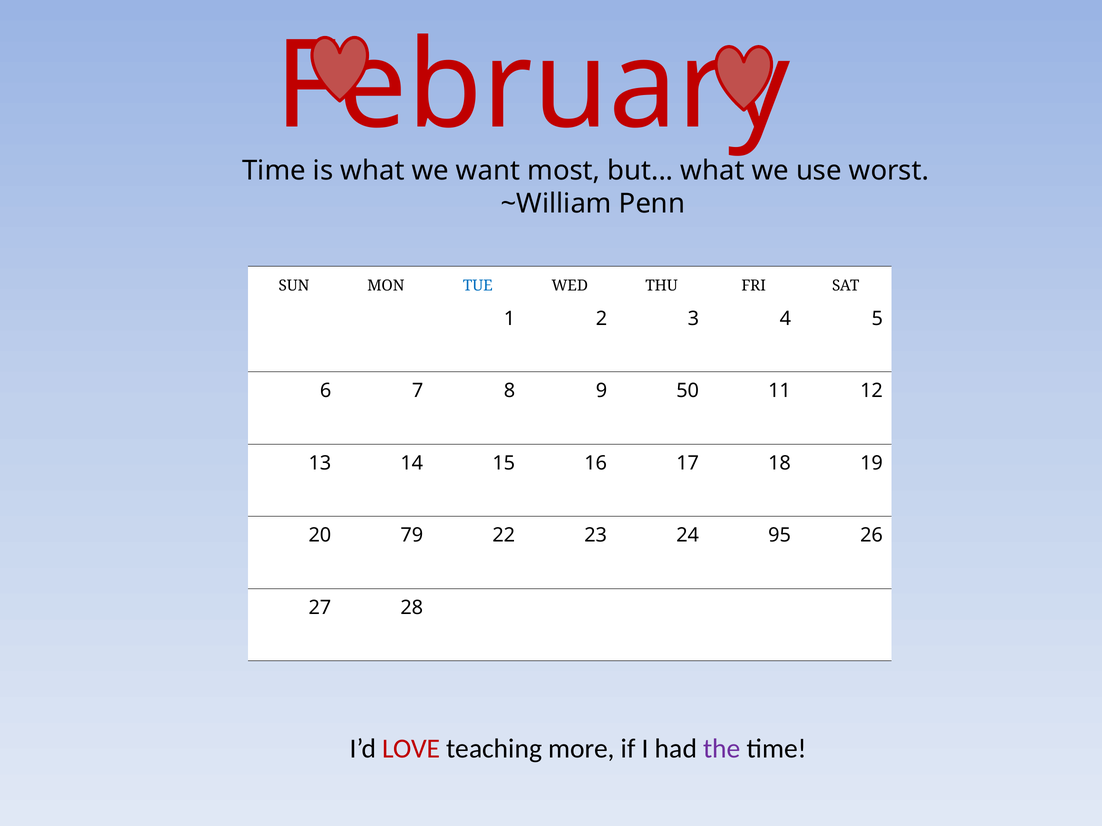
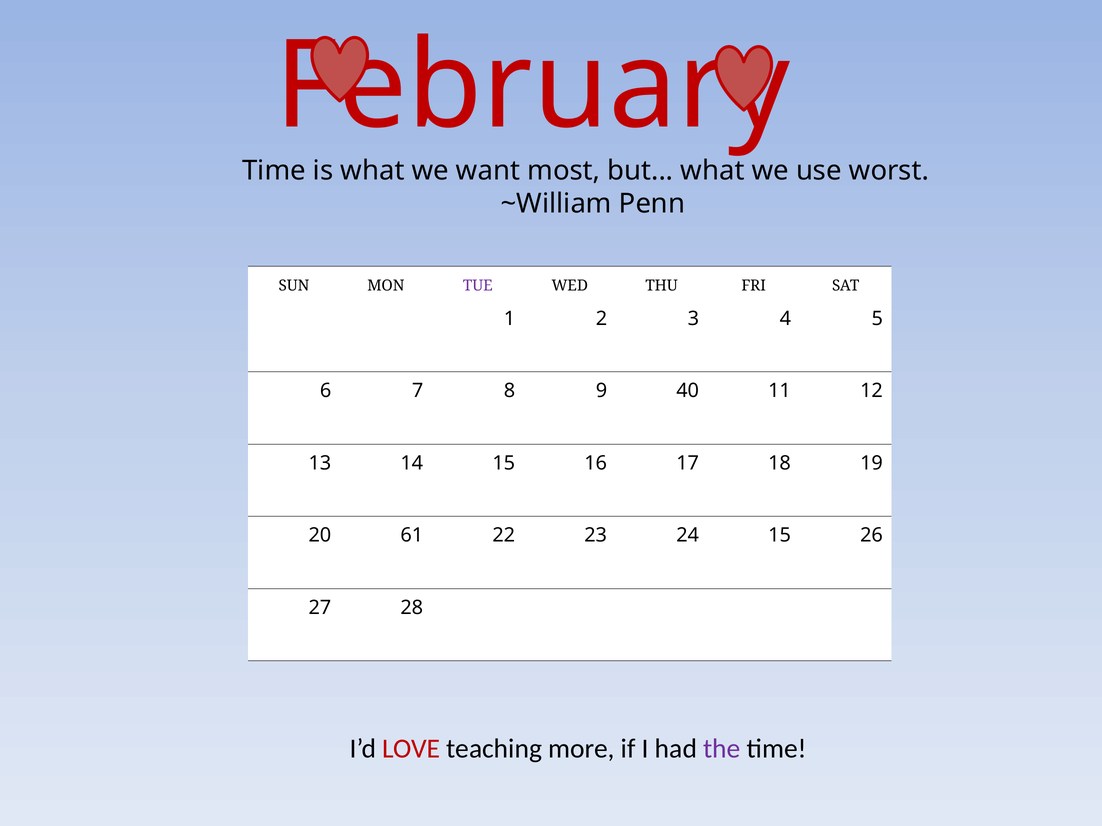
TUE colour: blue -> purple (478, 286)
50: 50 -> 40 (688, 391)
79: 79 -> 61 (412, 536)
24 95: 95 -> 15 (780, 536)
